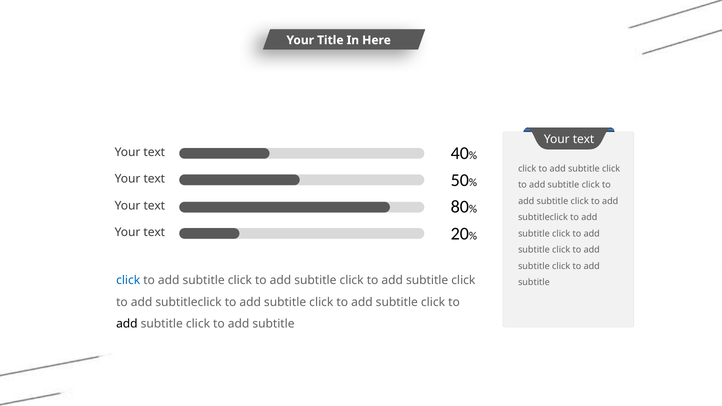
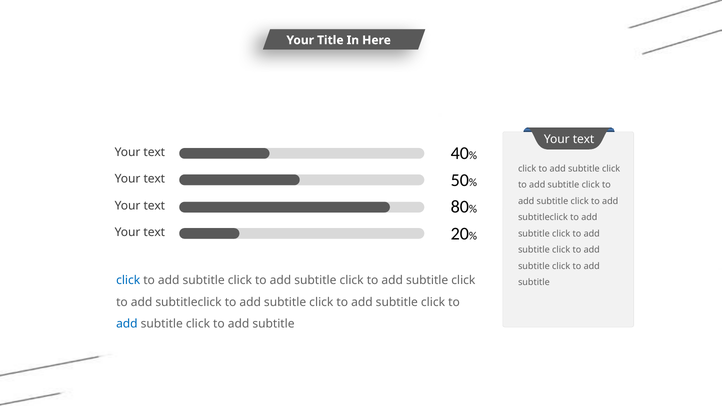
add colour: black -> blue (127, 324)
